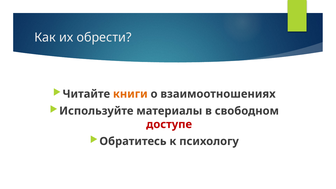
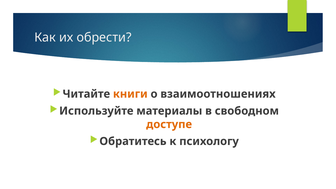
доступе colour: red -> orange (169, 124)
